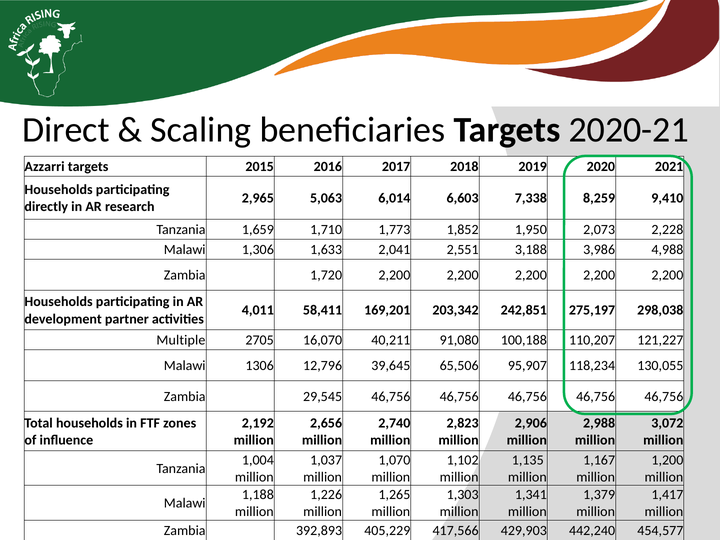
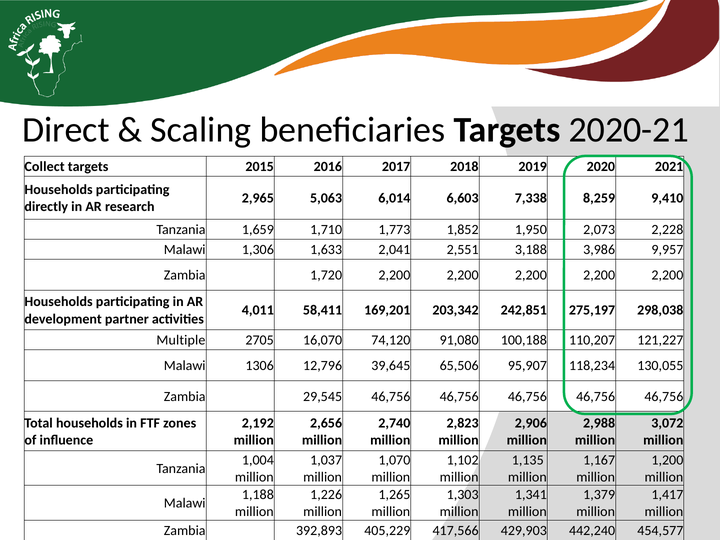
Azzarri: Azzarri -> Collect (45, 166)
4,988: 4,988 -> 9,957 (667, 250)
40,211: 40,211 -> 74,120 (391, 340)
